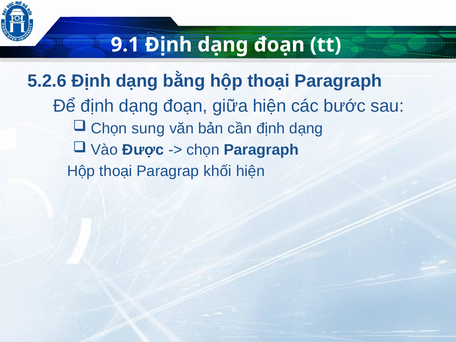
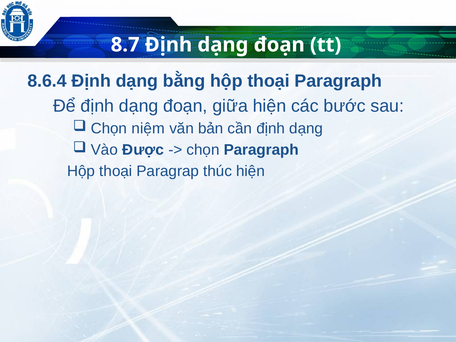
9.1: 9.1 -> 8.7 (125, 45)
5.2.6: 5.2.6 -> 8.6.4 (47, 81)
sung: sung -> niệm (148, 129)
khối: khối -> thúc (218, 171)
